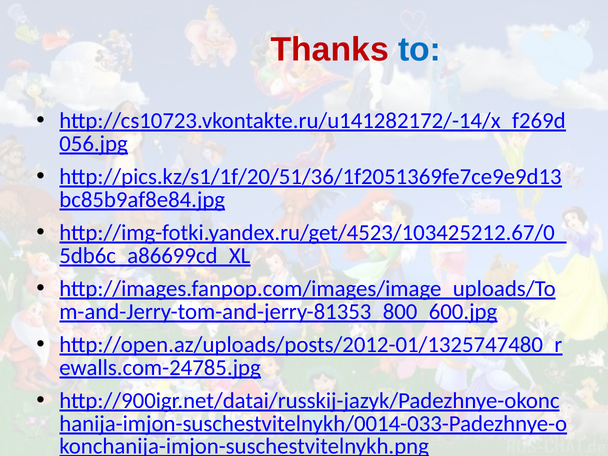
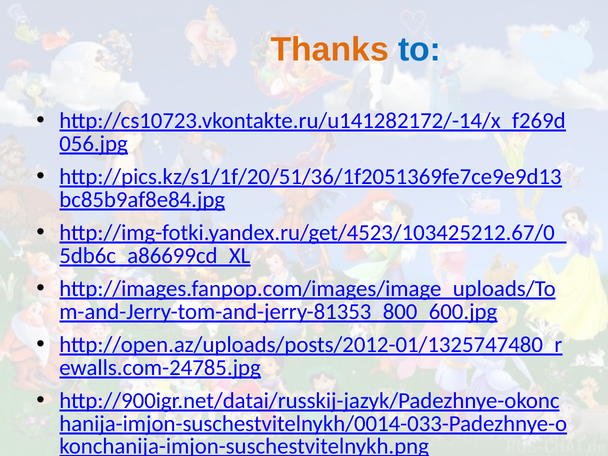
Thanks colour: red -> orange (330, 49)
